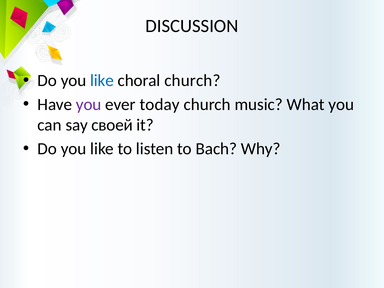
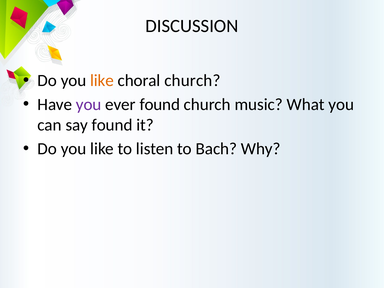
like colour: blue -> orange (102, 81)
ever today: today -> found (160, 104)
say своей: своей -> found (112, 125)
